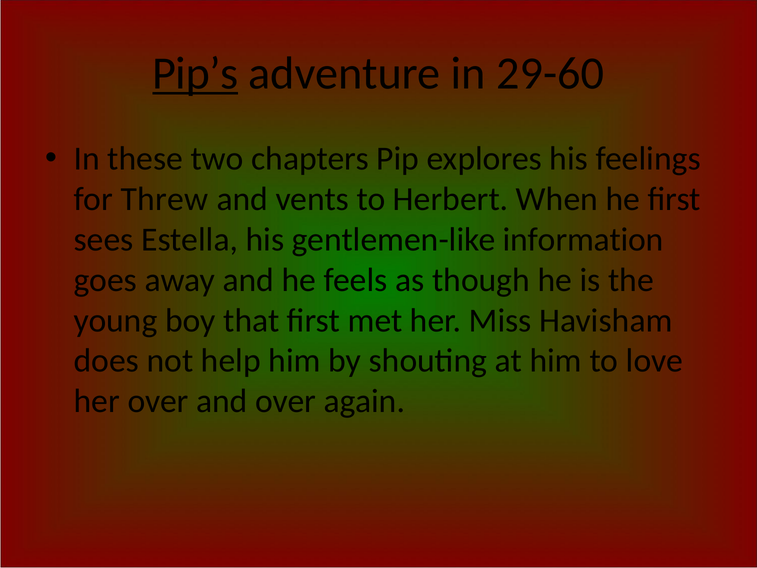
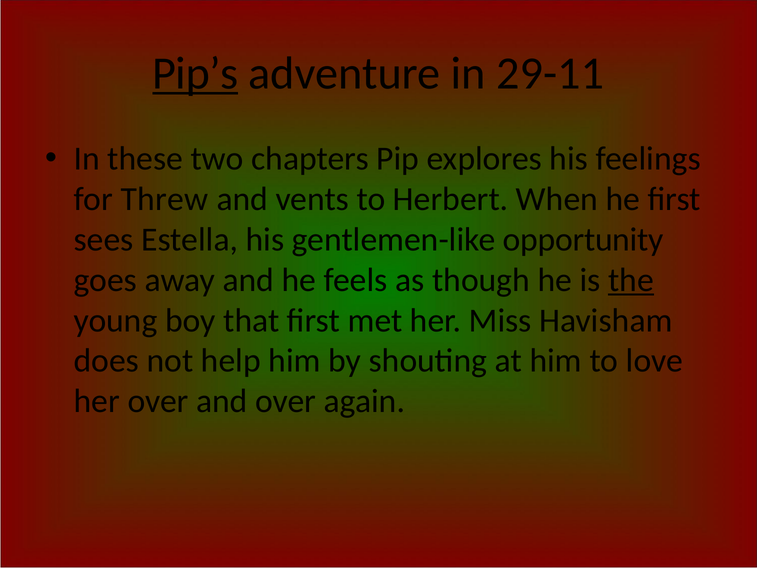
29-60: 29-60 -> 29-11 (550, 73)
information: information -> opportunity (583, 240)
the underline: none -> present (631, 280)
